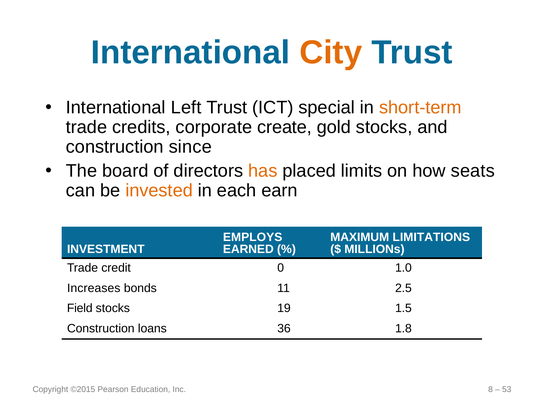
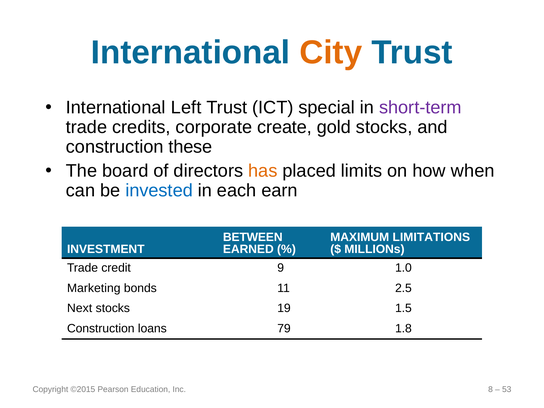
short-term colour: orange -> purple (420, 108)
since: since -> these (190, 147)
seats: seats -> when (473, 171)
invested colour: orange -> blue (159, 190)
EMPLOYS: EMPLOYS -> BETWEEN (253, 237)
0: 0 -> 9 (281, 268)
Increases: Increases -> Marketing (94, 288)
Field: Field -> Next (80, 308)
36: 36 -> 79 (284, 329)
